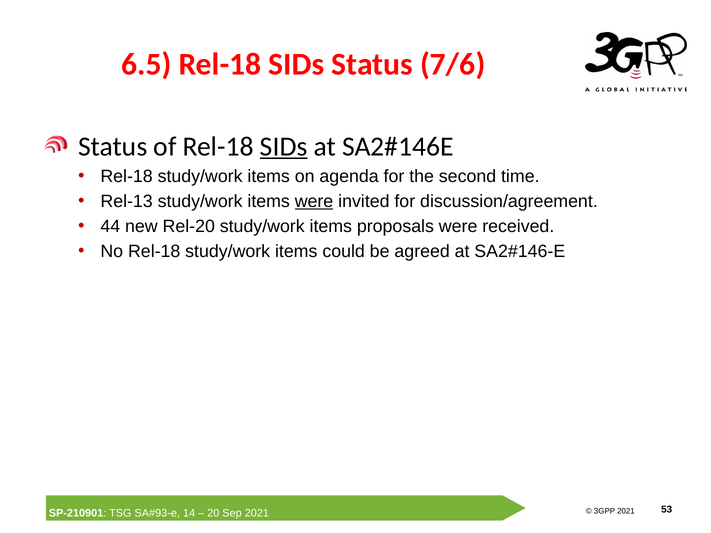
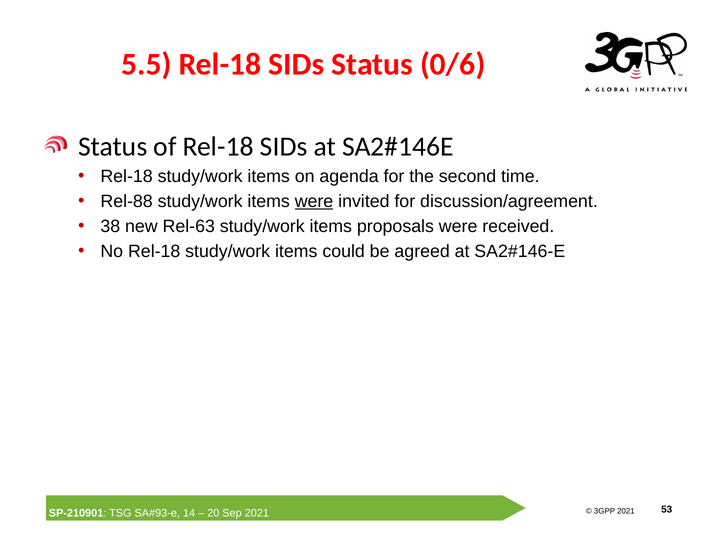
6.5: 6.5 -> 5.5 (146, 64)
7/6: 7/6 -> 0/6 (453, 64)
SIDs underline: present -> none (284, 147)
Rel-13: Rel-13 -> Rel-88 (127, 202)
44: 44 -> 38 (110, 226)
Rel-20: Rel-20 -> Rel-63 (189, 226)
